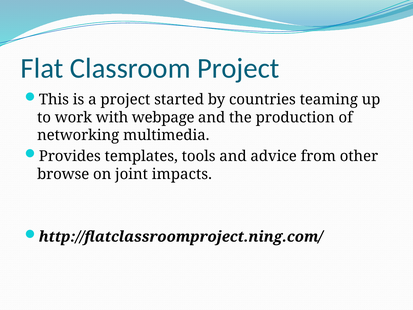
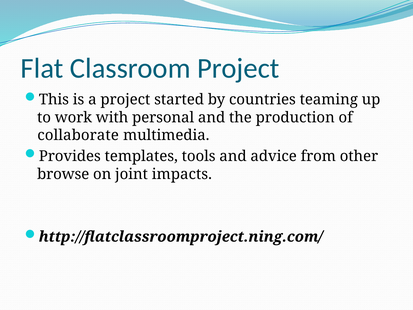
webpage: webpage -> personal (163, 117)
networking: networking -> collaborate (78, 135)
